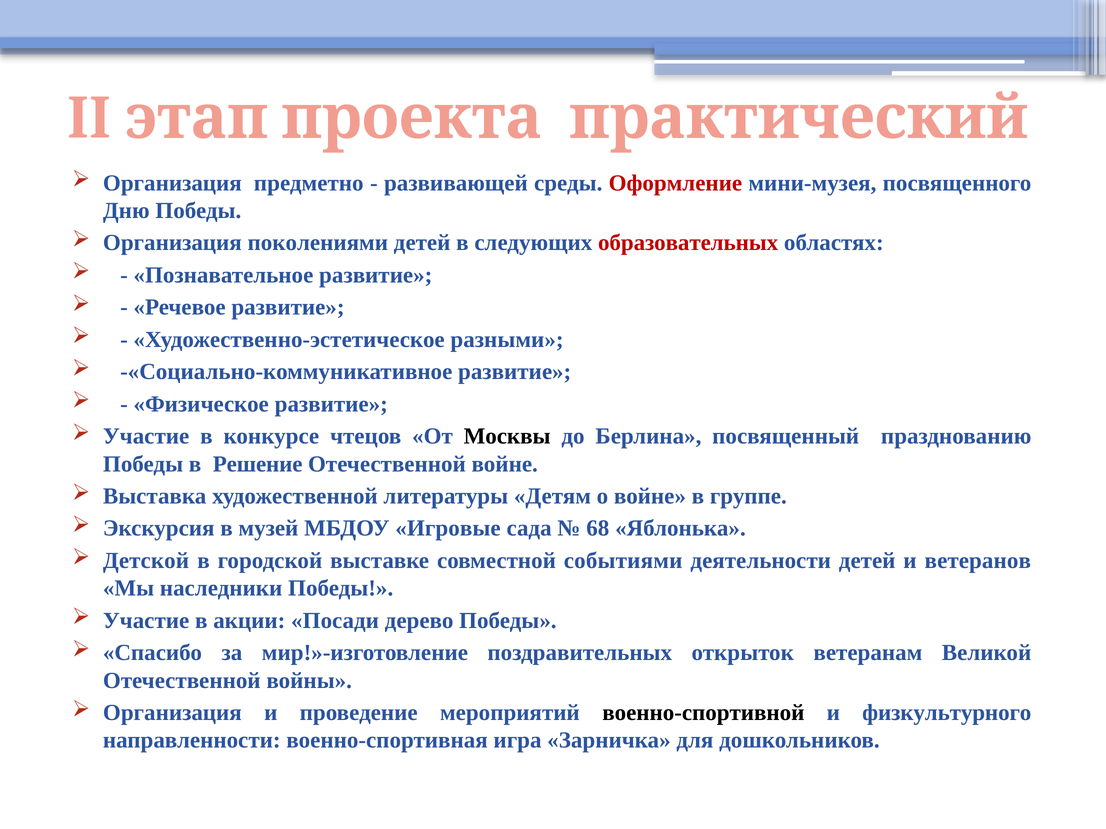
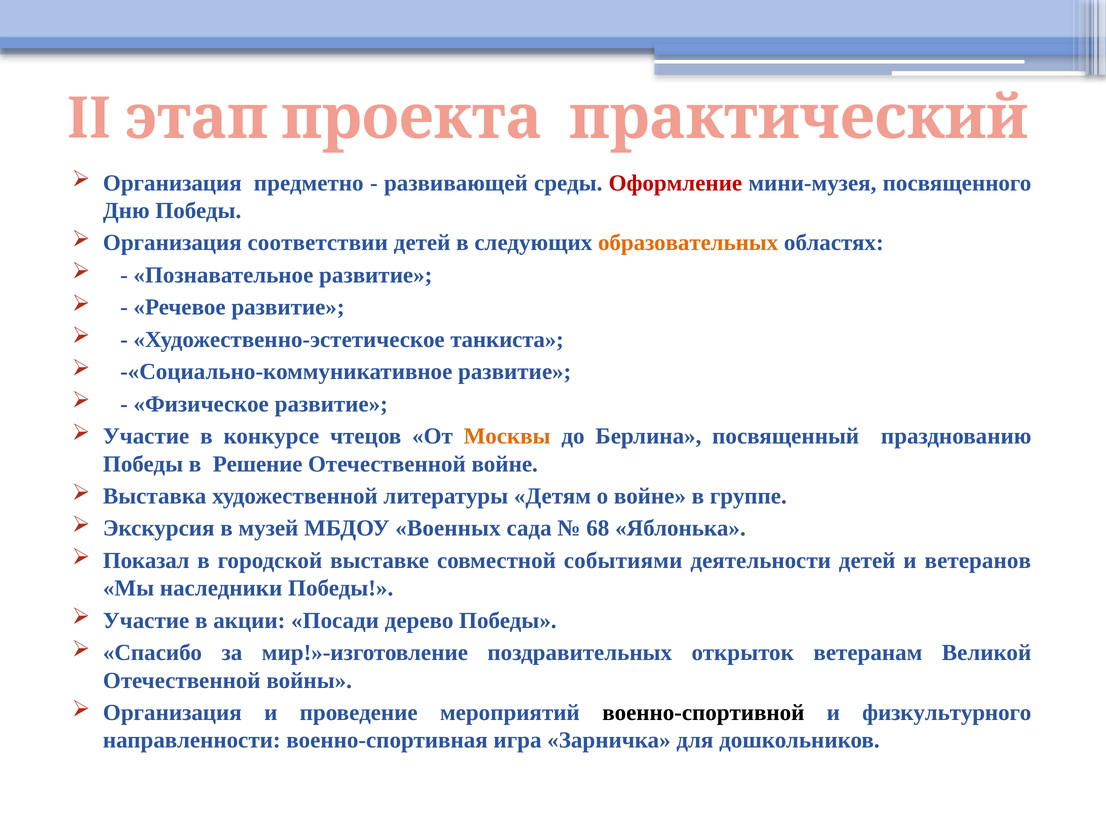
поколениями: поколениями -> соответствии (318, 243)
образовательных colour: red -> orange (688, 243)
разными: разными -> танкиста (507, 340)
Москвы colour: black -> orange (507, 437)
Игровые: Игровые -> Военных (448, 529)
Детской: Детской -> Показал (146, 561)
